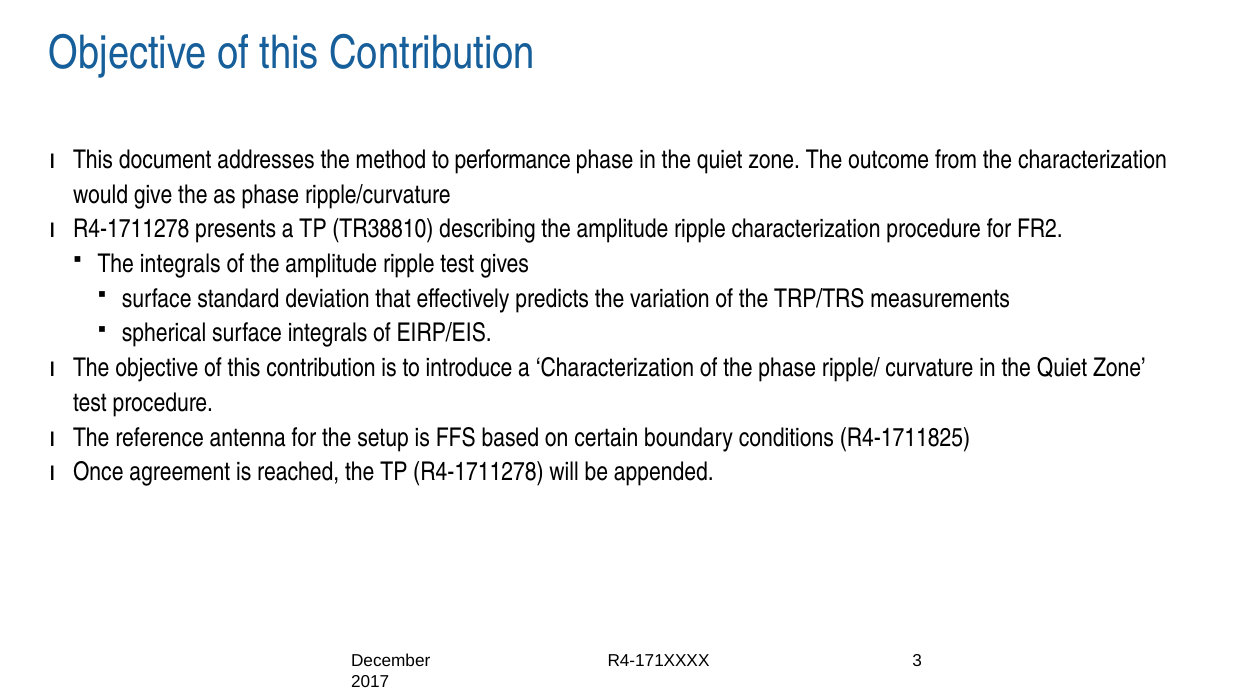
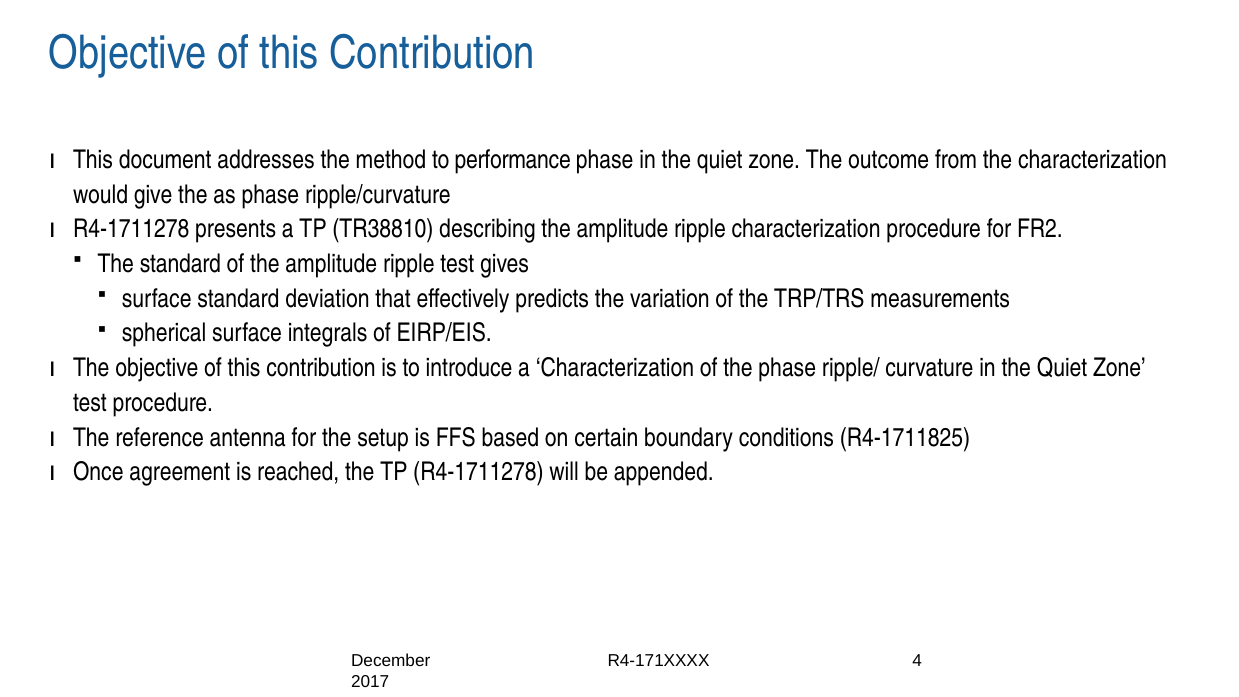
The integrals: integrals -> standard (180, 264)
3: 3 -> 4 (917, 661)
